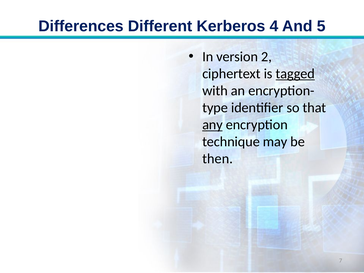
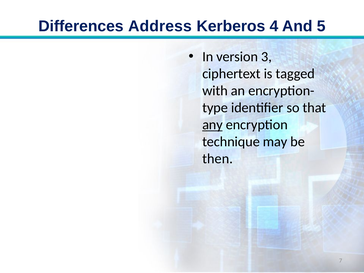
Different: Different -> Address (160, 26)
2: 2 -> 3 (267, 57)
tagged underline: present -> none (295, 74)
